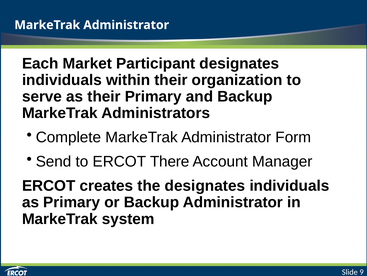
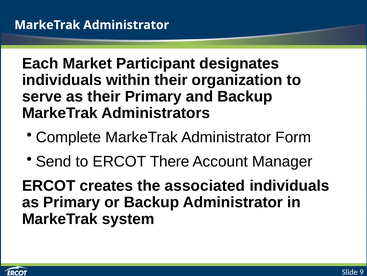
the designates: designates -> associated (205, 185)
